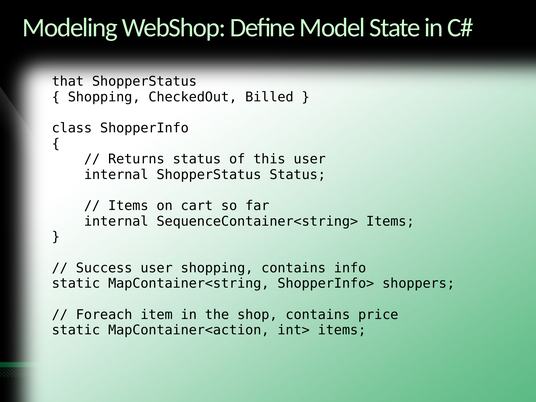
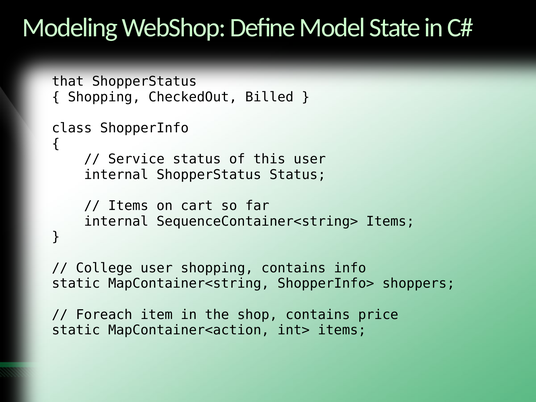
Returns: Returns -> Service (136, 159)
Success: Success -> College (104, 268)
